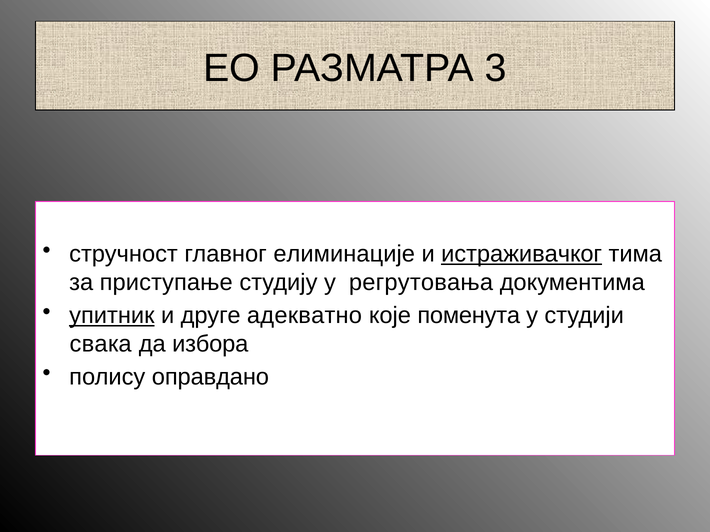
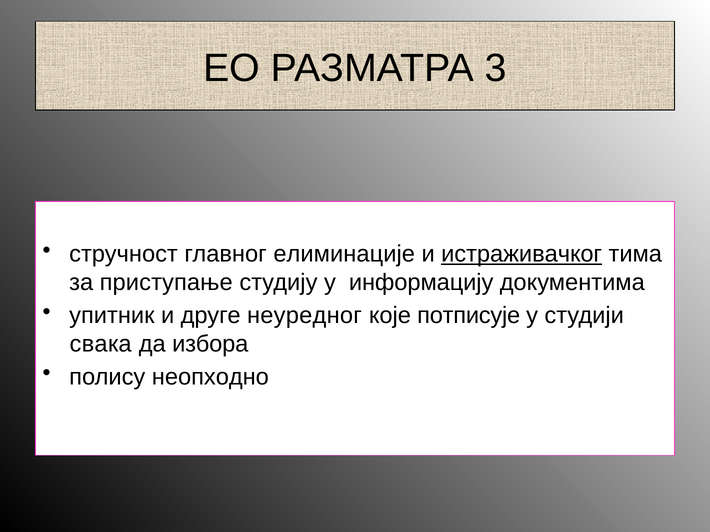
регрутовања: регрутовања -> информацију (421, 283)
упитник underline: present -> none (112, 316)
адекватно: адекватно -> неуредног (304, 316)
поменута: поменута -> потписује (469, 316)
оправдано: оправдано -> неопходно (210, 377)
